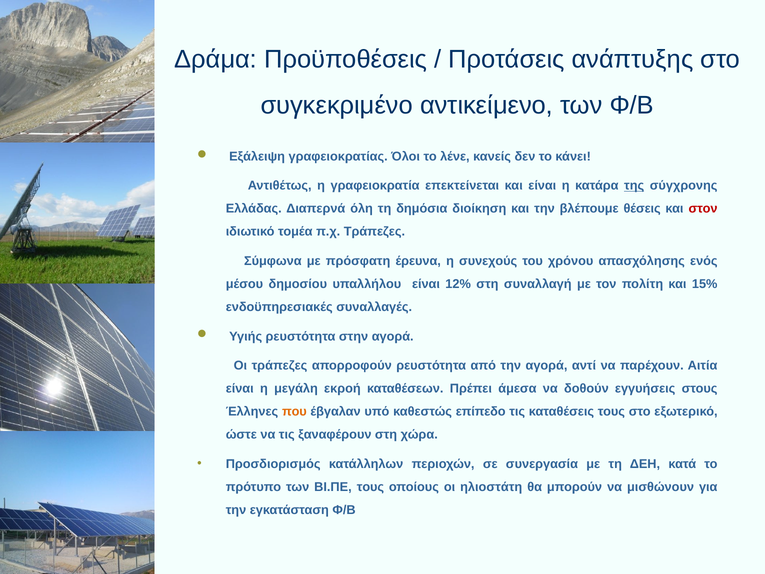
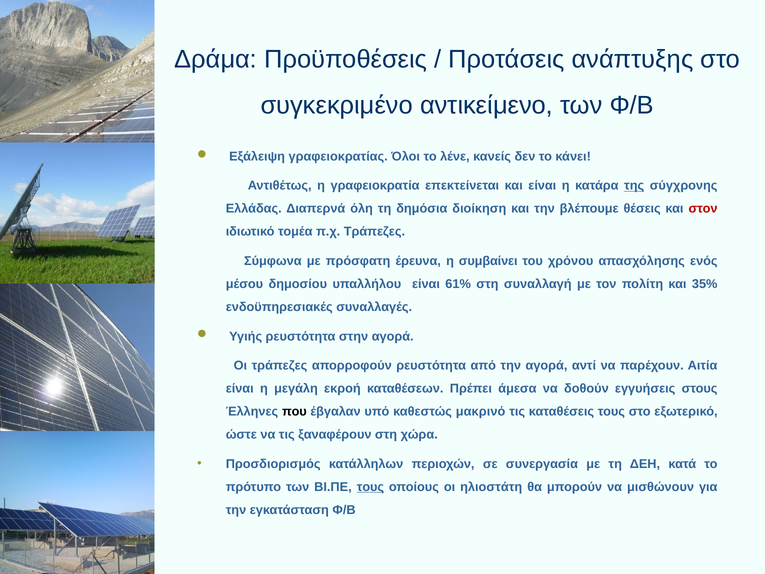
συνεχούς: συνεχούς -> συμβαίνει (488, 261)
12%: 12% -> 61% (458, 284)
15%: 15% -> 35% (705, 284)
που colour: orange -> black (294, 411)
επίπεδο: επίπεδο -> μακρινό (481, 411)
τους underline: none -> present (370, 487)
